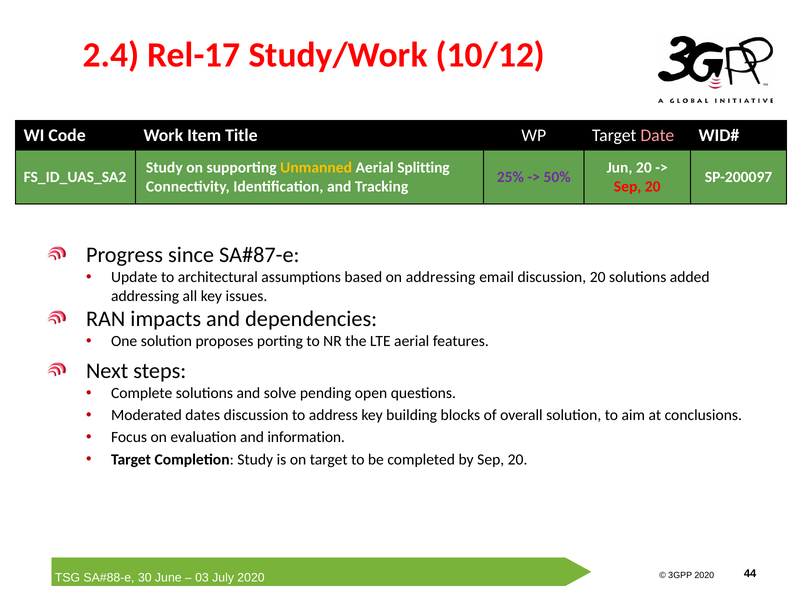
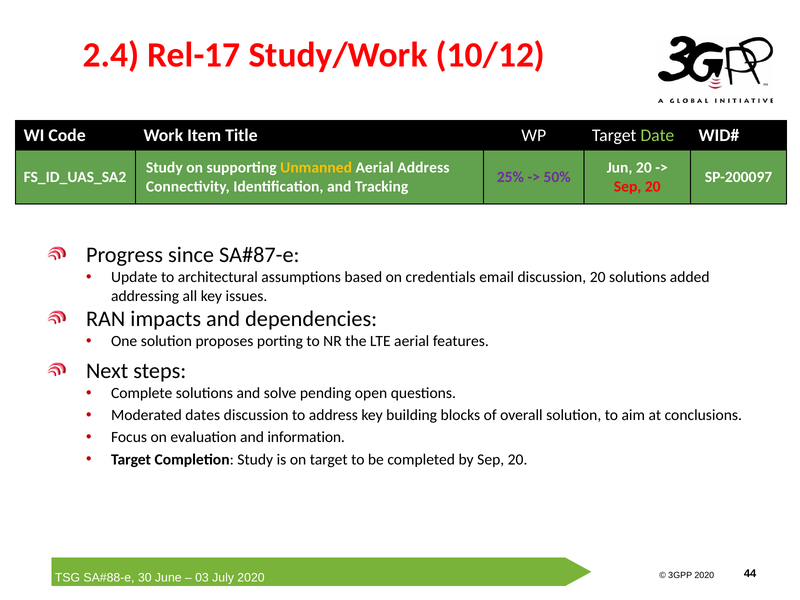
Date colour: pink -> light green (657, 135)
Aerial Splitting: Splitting -> Address (423, 168)
on addressing: addressing -> credentials (441, 277)
